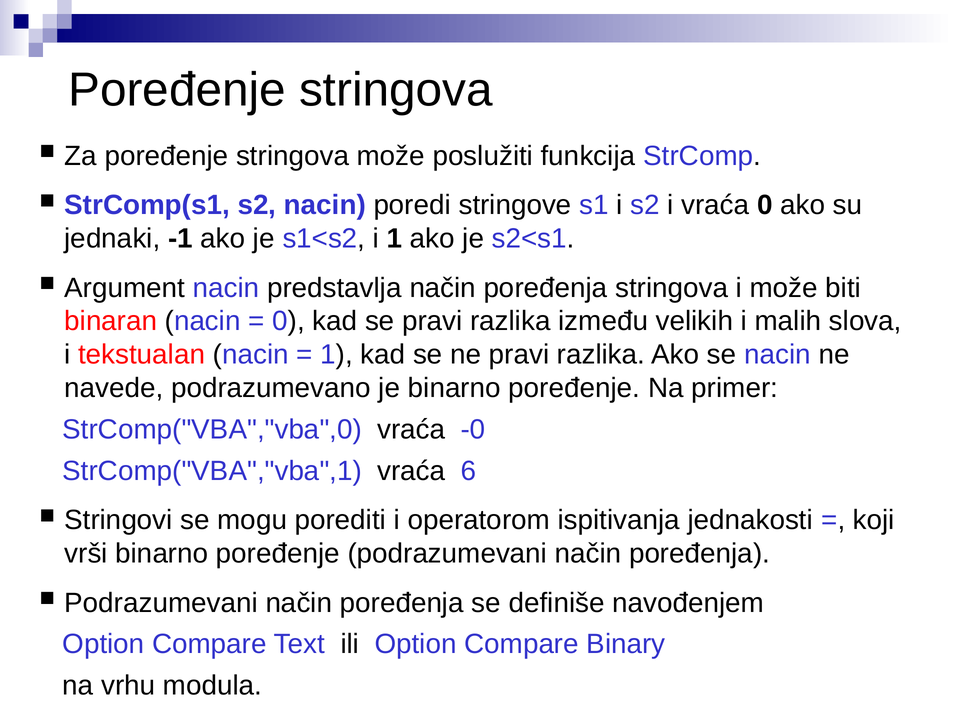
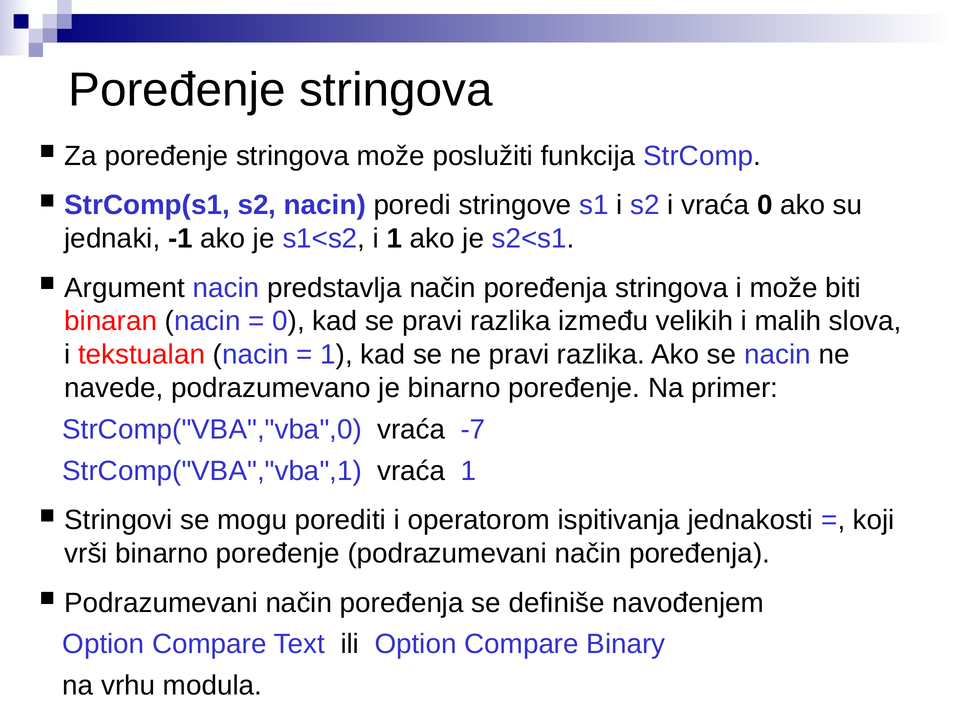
-0: -0 -> -7 (473, 430)
vraća 6: 6 -> 1 (468, 471)
